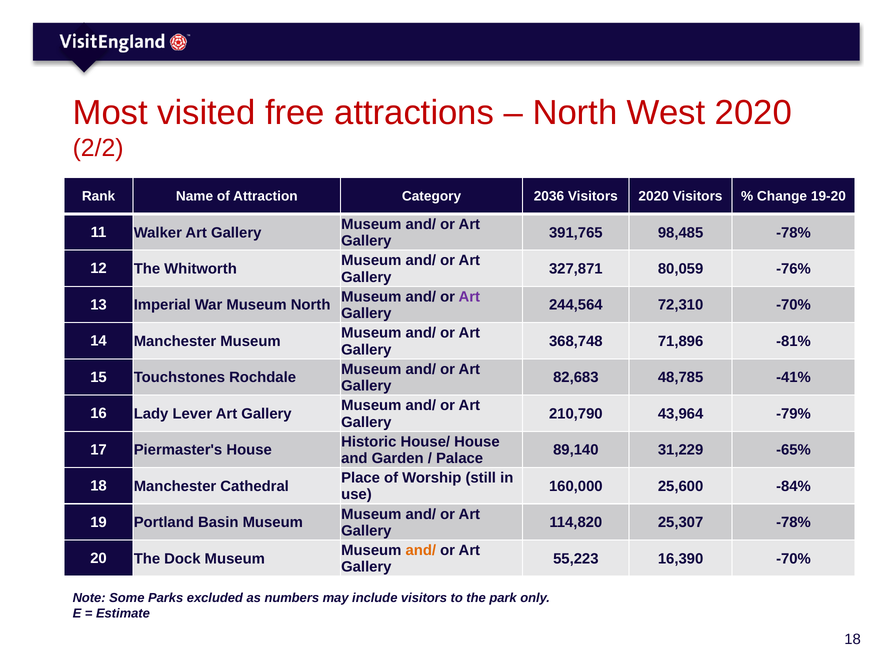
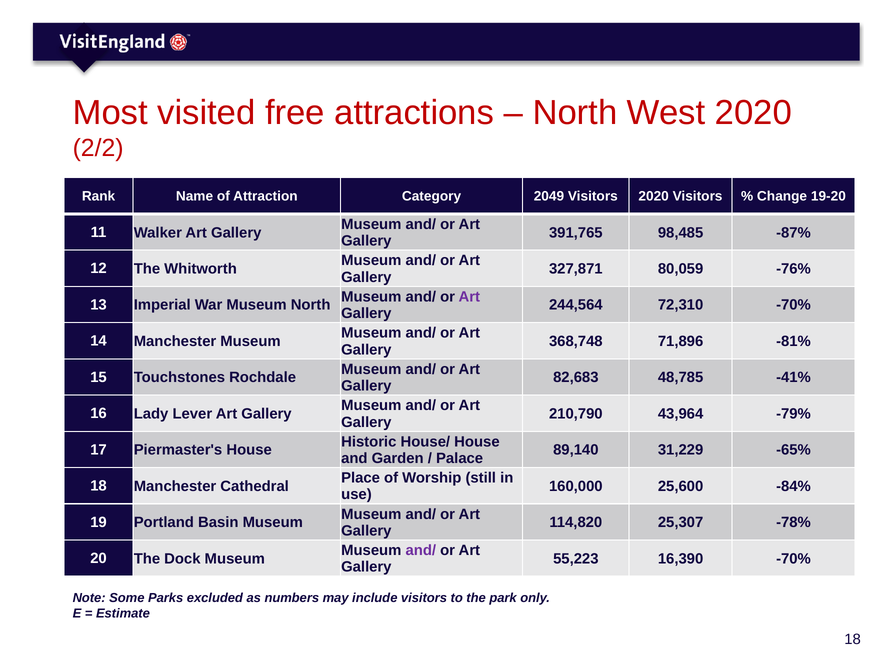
2036: 2036 -> 2049 (549, 196)
98,485 -78%: -78% -> -87% (793, 233)
and/ colour: orange -> purple (421, 550)
